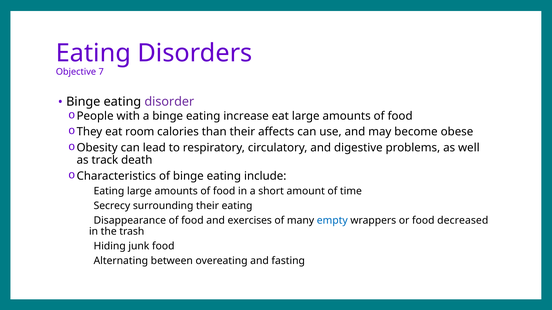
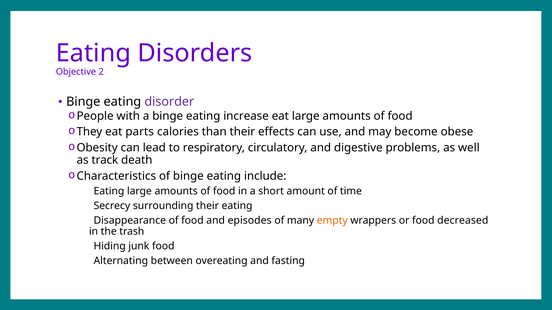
7: 7 -> 2 (101, 72)
room: room -> parts (140, 132)
affects: affects -> effects (276, 132)
exercises: exercises -> episodes (250, 221)
empty colour: blue -> orange (332, 221)
